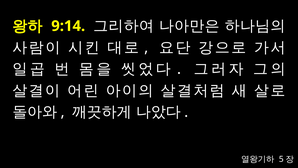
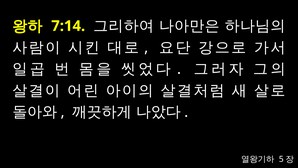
9:14: 9:14 -> 7:14 (68, 26)
